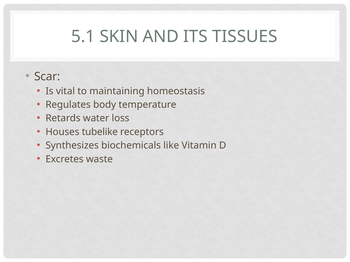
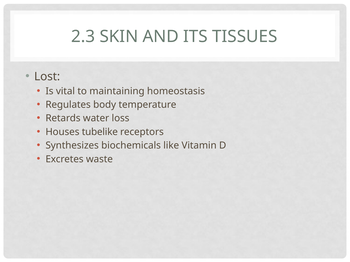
5.1: 5.1 -> 2.3 (83, 37)
Scar: Scar -> Lost (47, 77)
